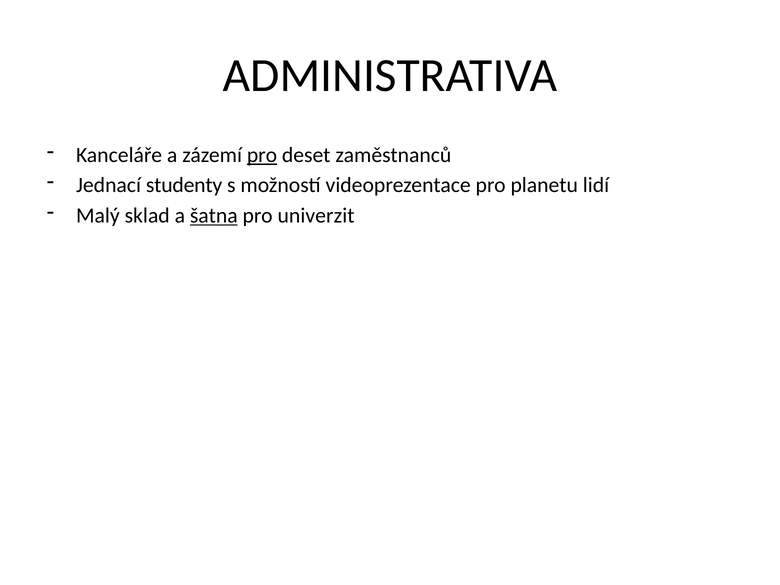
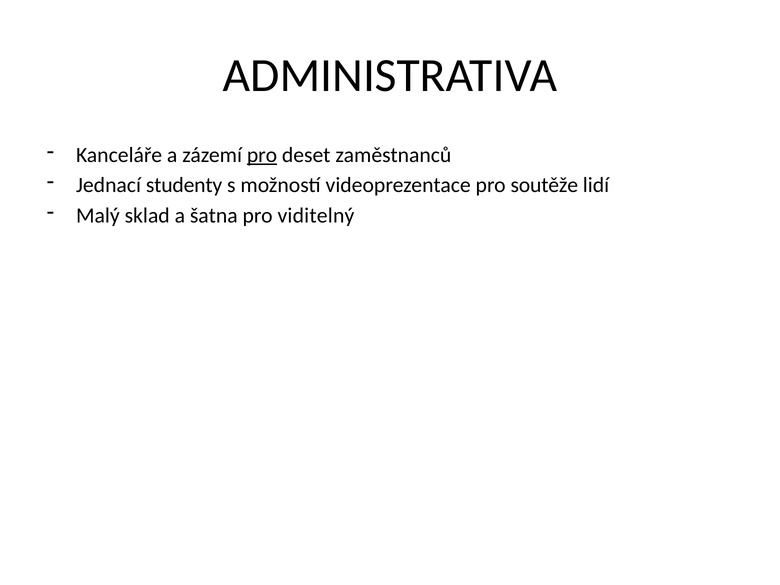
planetu: planetu -> soutěže (544, 185)
šatna underline: present -> none (214, 216)
univerzit: univerzit -> viditelný (316, 216)
